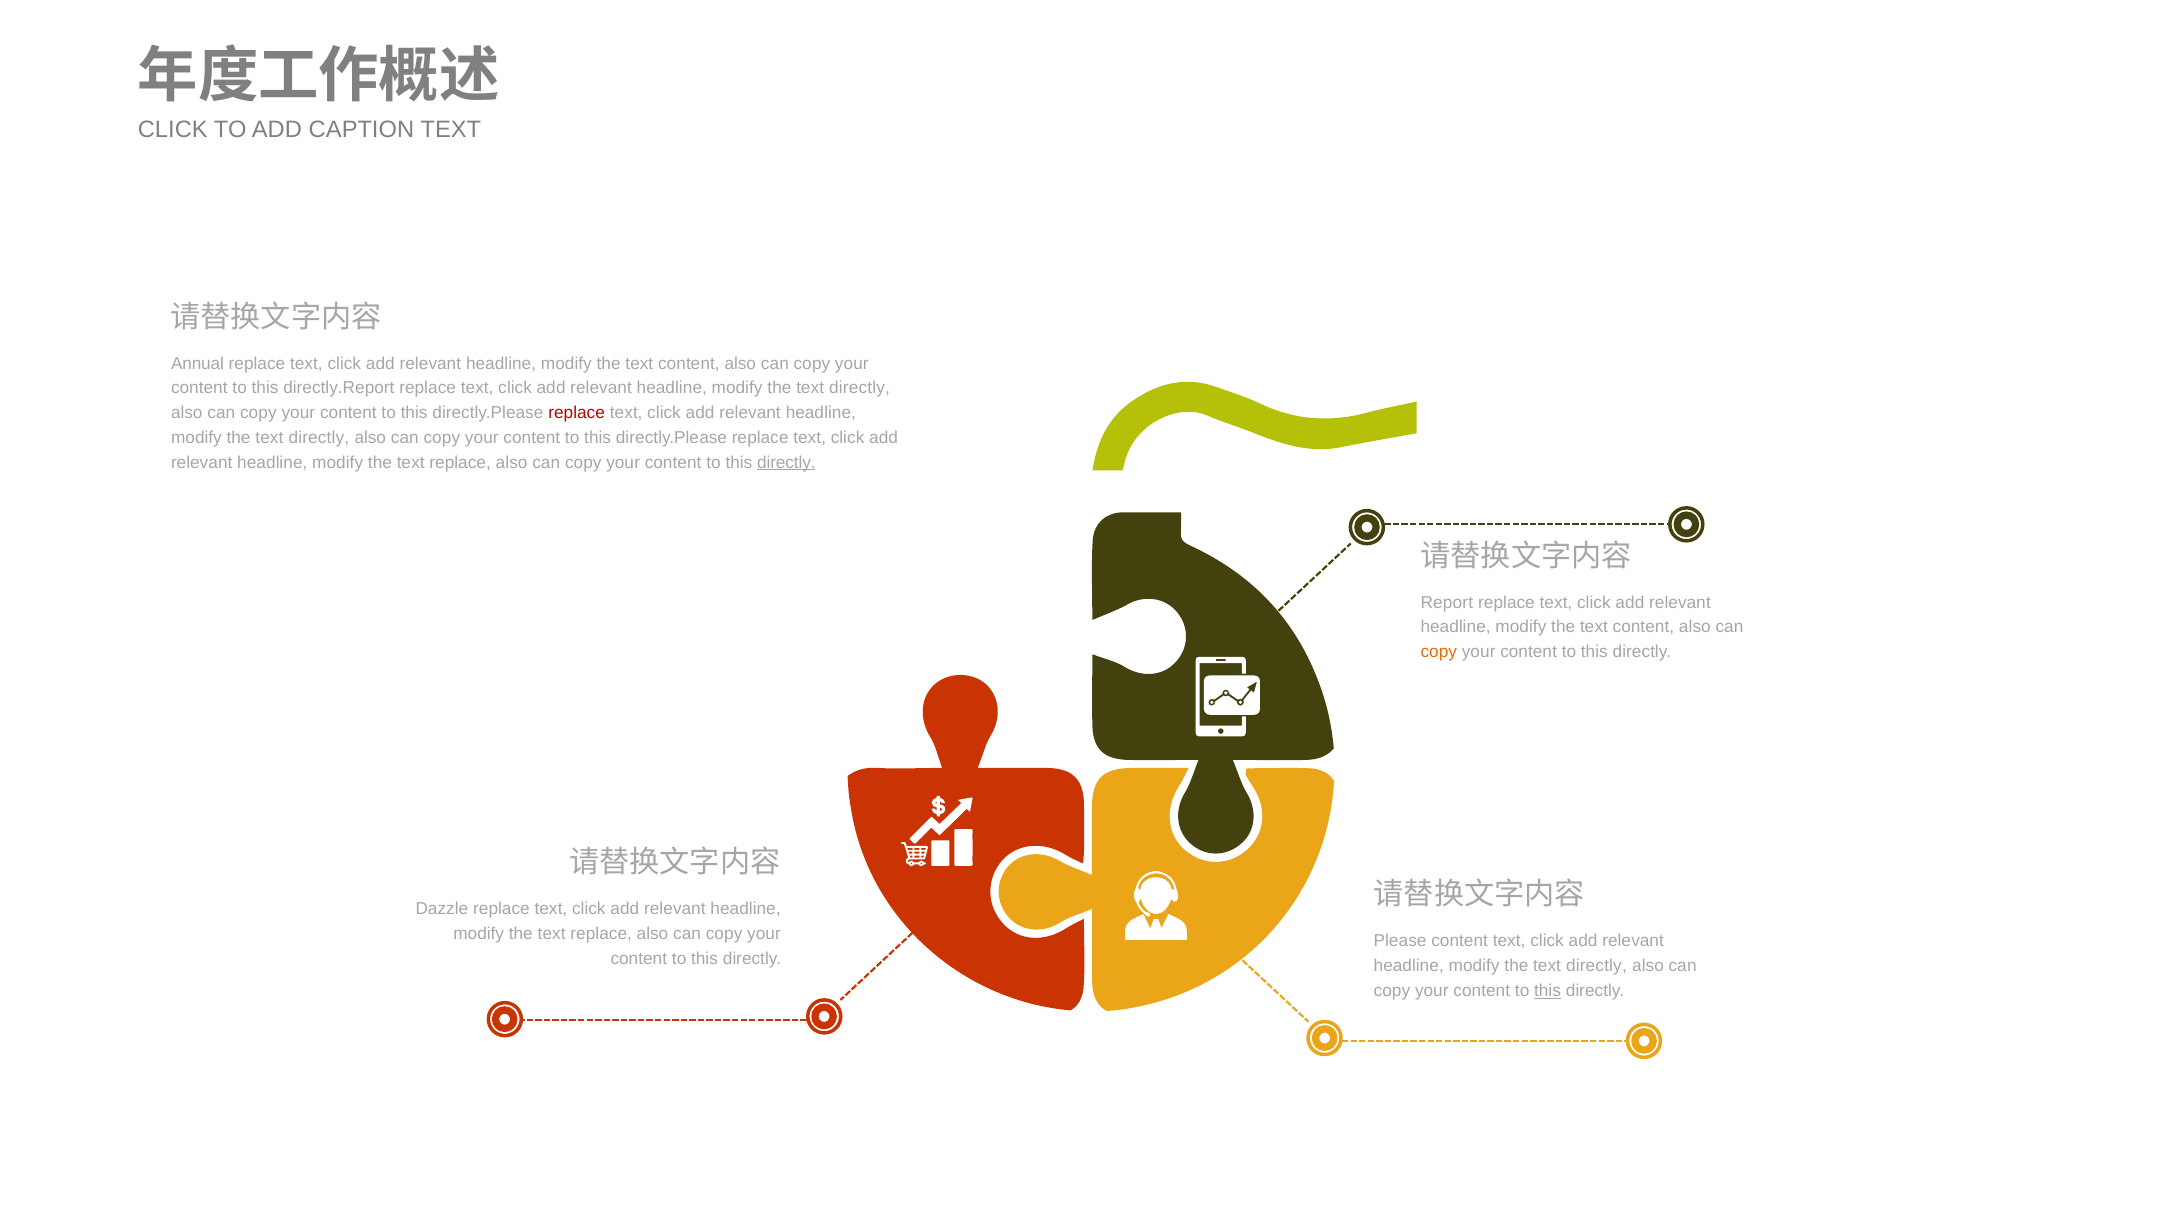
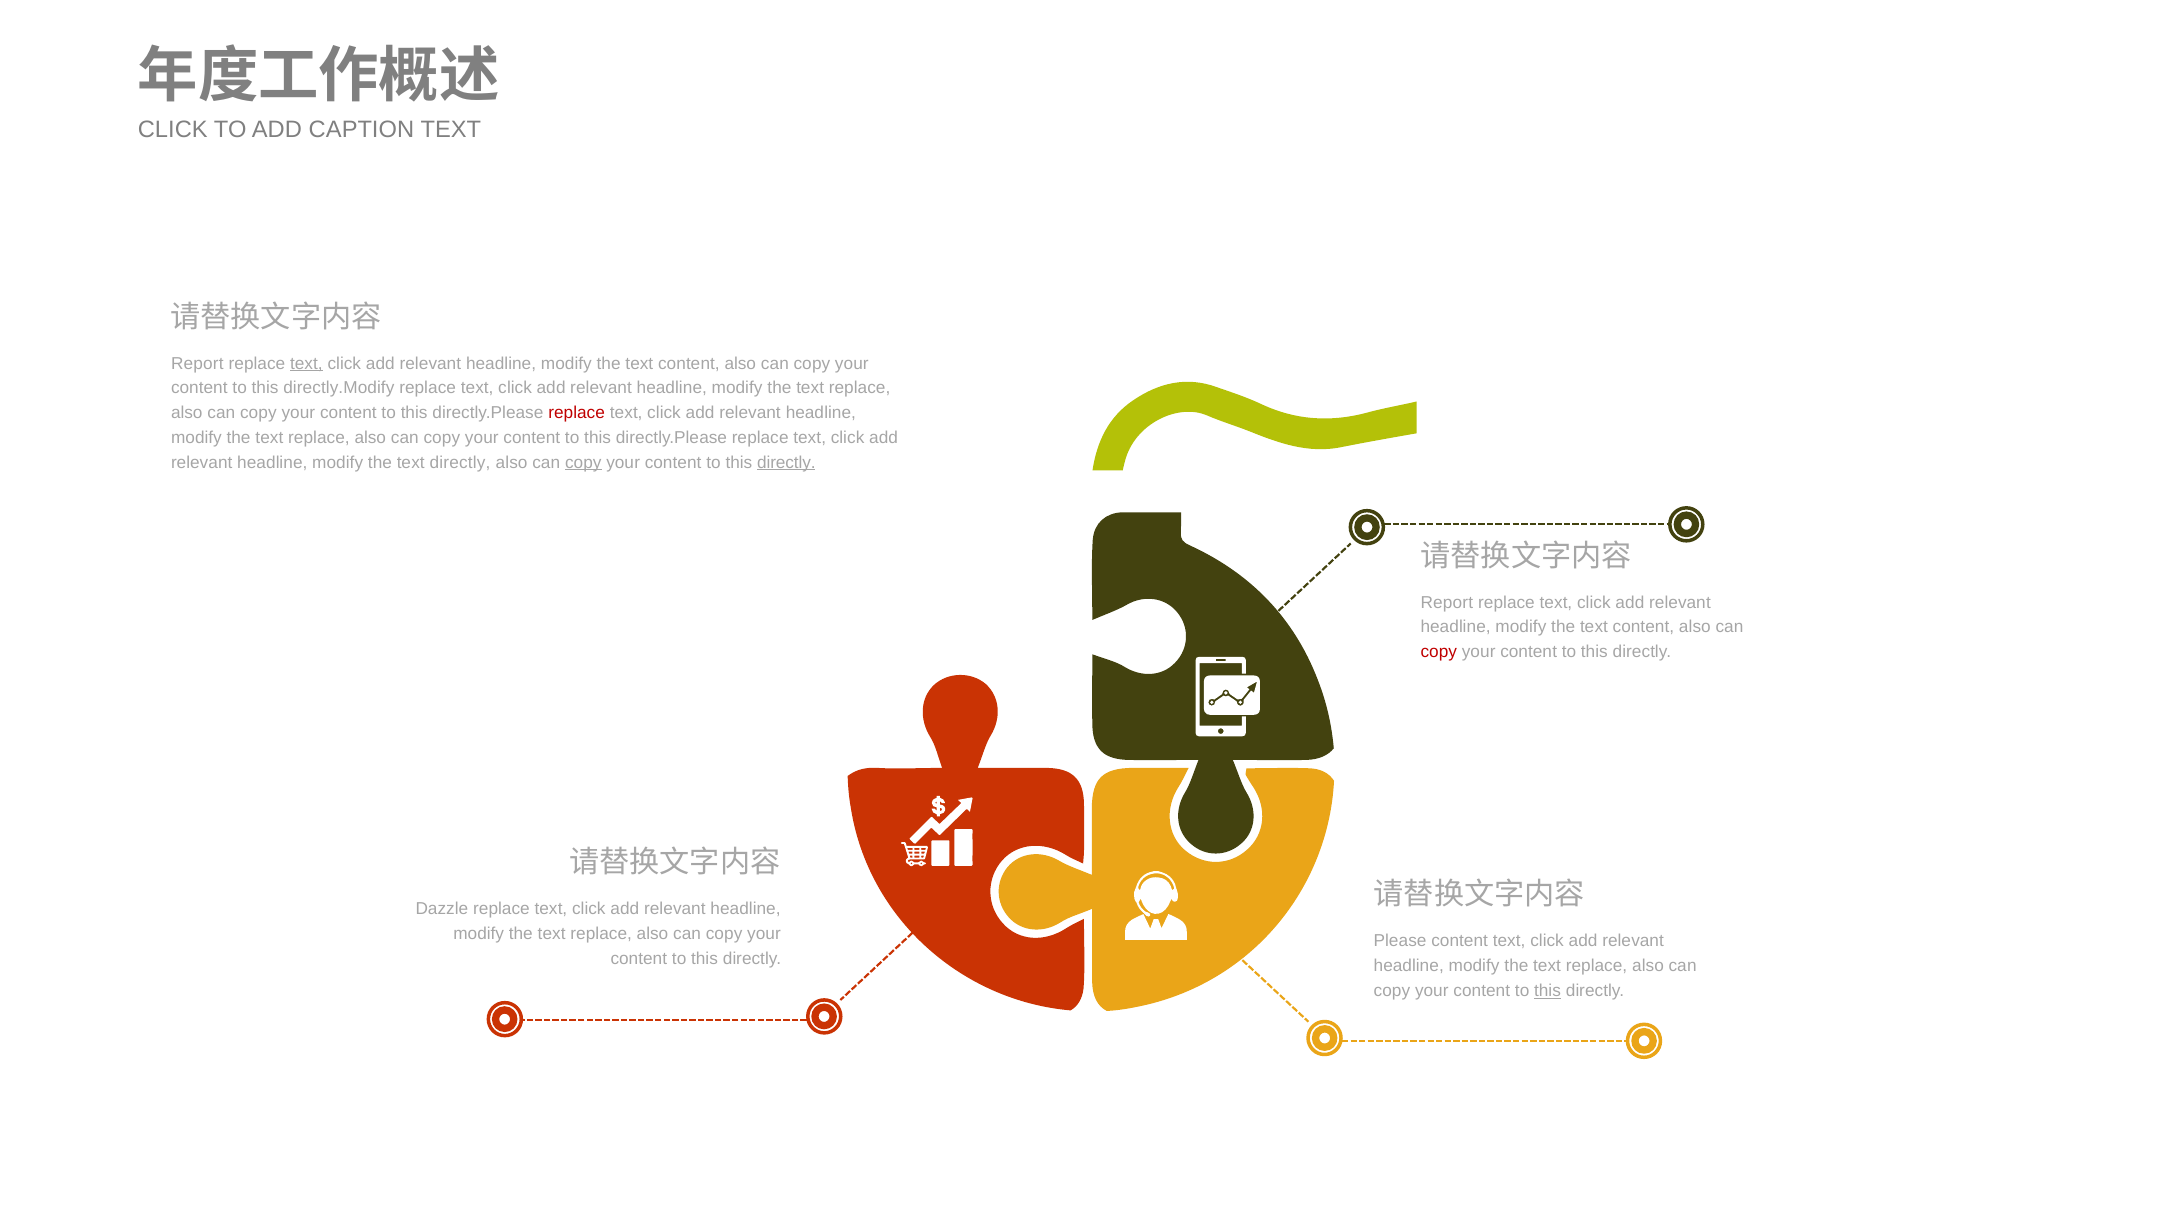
Annual: Annual -> Report (197, 364)
text underline: none -> present (306, 364)
directly.Report: directly.Report -> directly.Modify (339, 388)
directly: directly -> replace (860, 388)
directly: directly -> replace (319, 438)
replace: replace -> directly (460, 463)
copy underline: none -> present (583, 463)
copy colour: orange -> red (1439, 652)
directly: directly -> replace (1597, 966)
